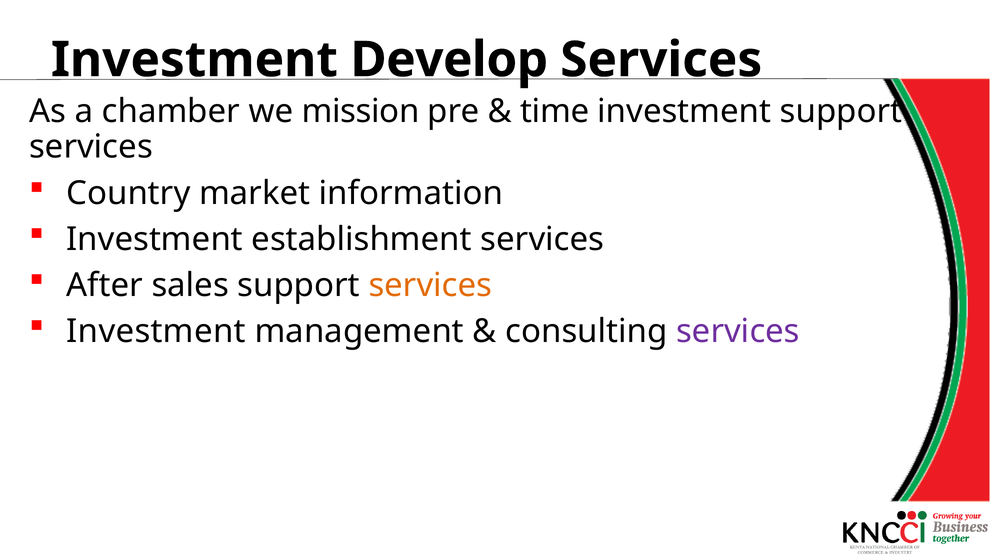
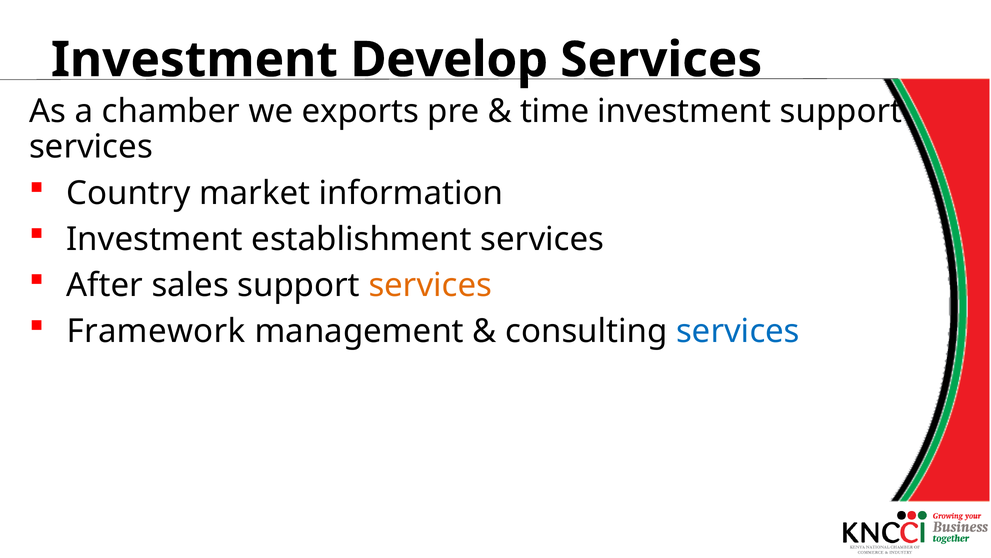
mission: mission -> exports (360, 111)
Investment: Investment -> Framework (156, 331)
services colour: purple -> blue (738, 331)
